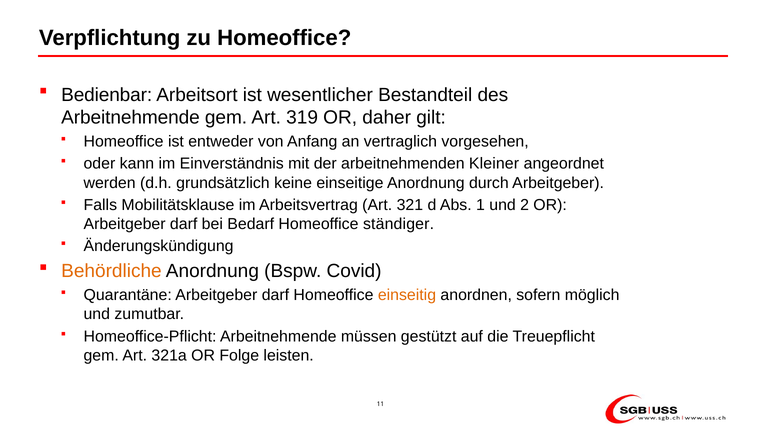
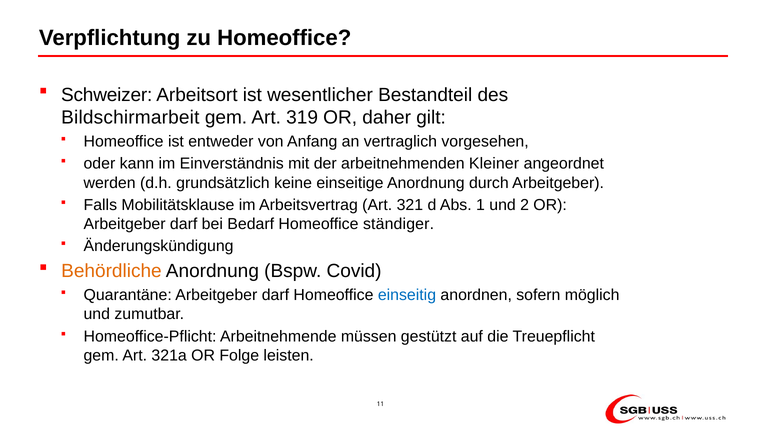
Bedienbar: Bedienbar -> Schweizer (107, 95)
Arbeitnehmende: Arbeitnehmende -> Bildschirmarbeit (130, 118)
einseitig colour: orange -> blue (407, 295)
